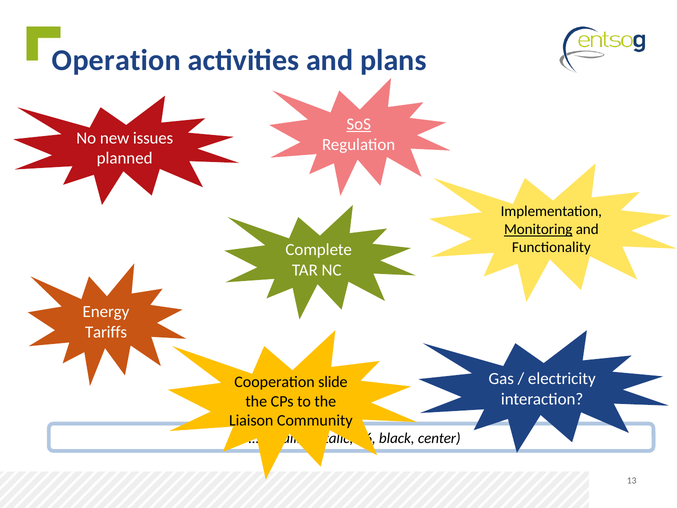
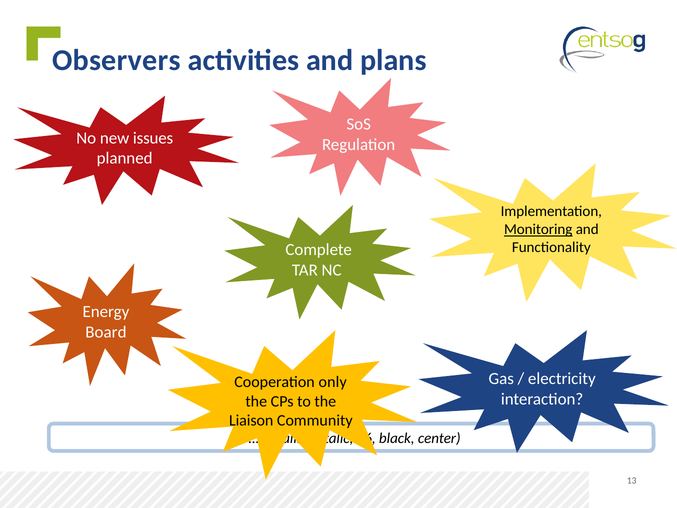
Operation: Operation -> Observers (116, 60)
SoS underline: present -> none (359, 124)
Tariffs: Tariffs -> Board (106, 332)
slide: slide -> only (333, 382)
